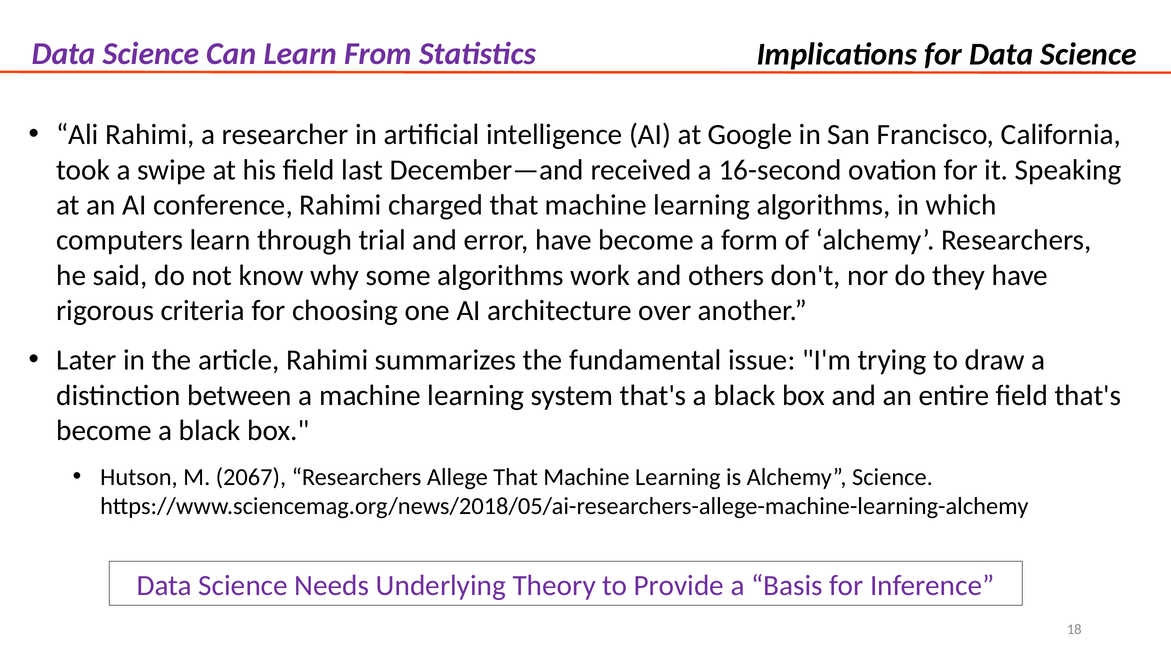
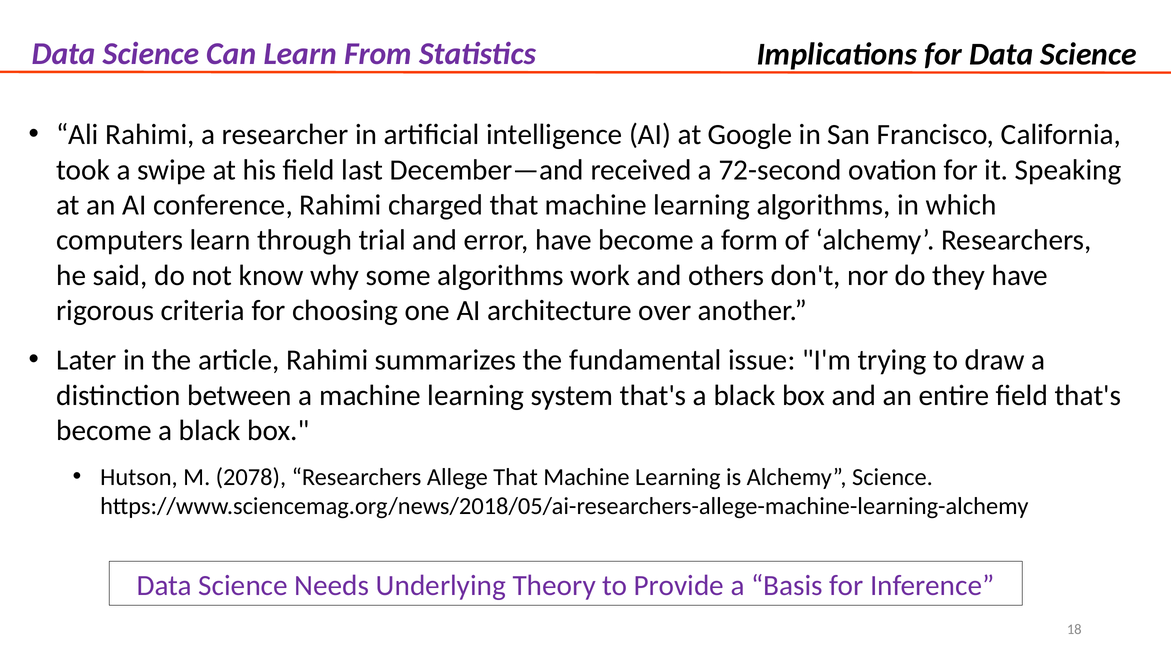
16-second: 16-second -> 72-second (780, 170)
2067: 2067 -> 2078 (251, 477)
